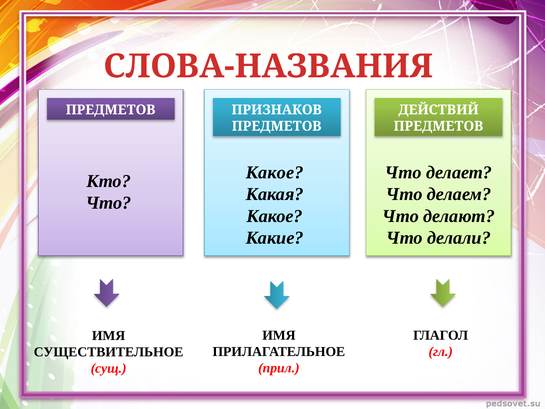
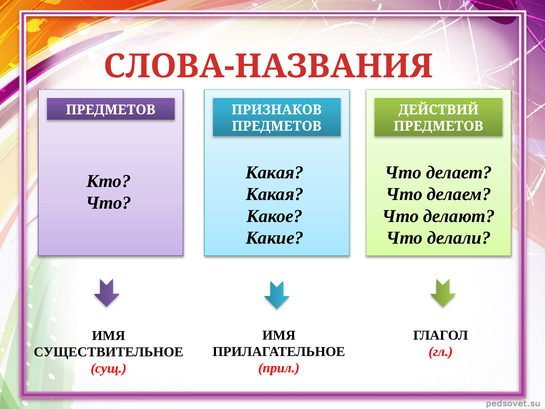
Какое: Какое -> Какая (275, 172)
